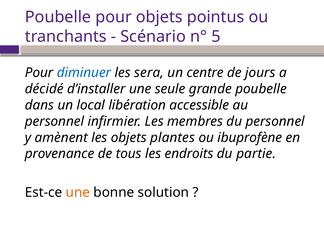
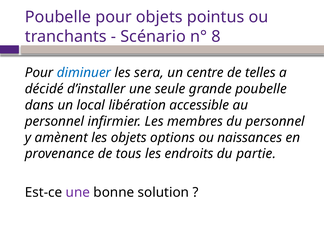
5: 5 -> 8 (216, 36)
jours: jours -> telles (260, 73)
plantes: plantes -> options (173, 138)
ibuprofène: ibuprofène -> naissances (250, 138)
une colour: orange -> purple (78, 192)
